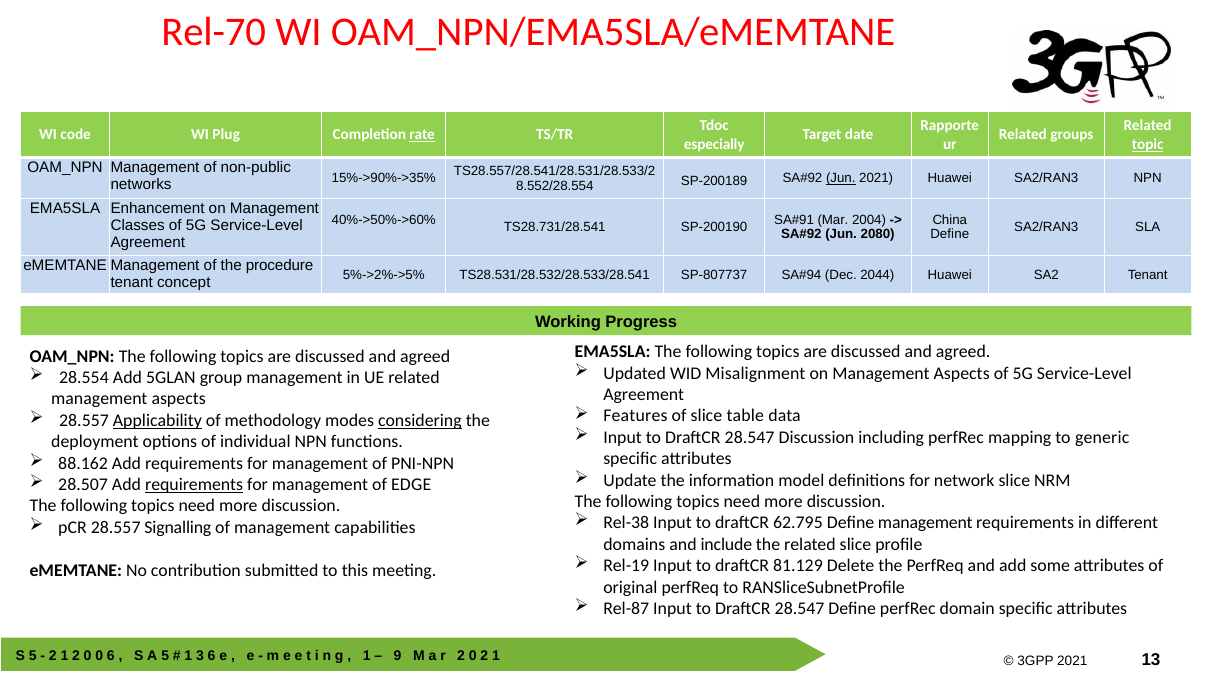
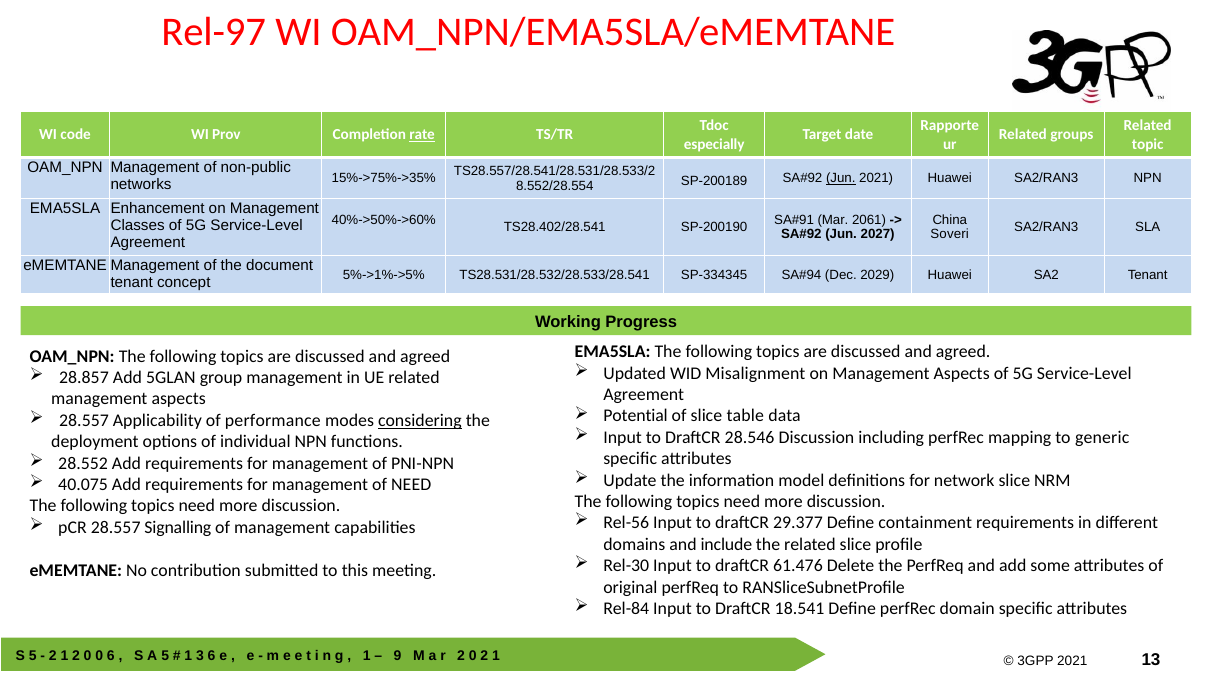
Rel-70: Rel-70 -> Rel-97 (214, 32)
Plug: Plug -> Prov (226, 135)
topic underline: present -> none (1148, 145)
15%->90%->35%: 15%->90%->35% -> 15%->75%->35% (384, 178)
2004: 2004 -> 2061 (869, 220)
TS28.731/28.541: TS28.731/28.541 -> TS28.402/28.541 (555, 227)
2080: 2080 -> 2027 (878, 235)
Define: Define -> Soveri (950, 235)
procedure: procedure -> document (280, 265)
5%->2%->5%: 5%->2%->5% -> 5%->1%->5% (384, 275)
SP-807737: SP-807737 -> SP-334345 (714, 275)
2044: 2044 -> 2029 (877, 275)
28.554: 28.554 -> 28.857 (84, 378)
Features: Features -> Potential (636, 416)
Applicability underline: present -> none (157, 421)
methodology: methodology -> performance (273, 421)
28.547: 28.547 -> 28.546 (750, 438)
88.162: 88.162 -> 28.552 (83, 464)
28.507: 28.507 -> 40.075 (83, 485)
requirements underline: present -> none (194, 485)
of EDGE: EDGE -> NEED (411, 485)
Rel-38: Rel-38 -> Rel-56 (626, 523)
62.795: 62.795 -> 29.377 (798, 523)
Define management: management -> containment (925, 523)
Rel-19: Rel-19 -> Rel-30 (626, 566)
81.129: 81.129 -> 61.476 (798, 566)
Rel-87: Rel-87 -> Rel-84 (626, 609)
28.547: 28.547 -> 18.541 (800, 609)
